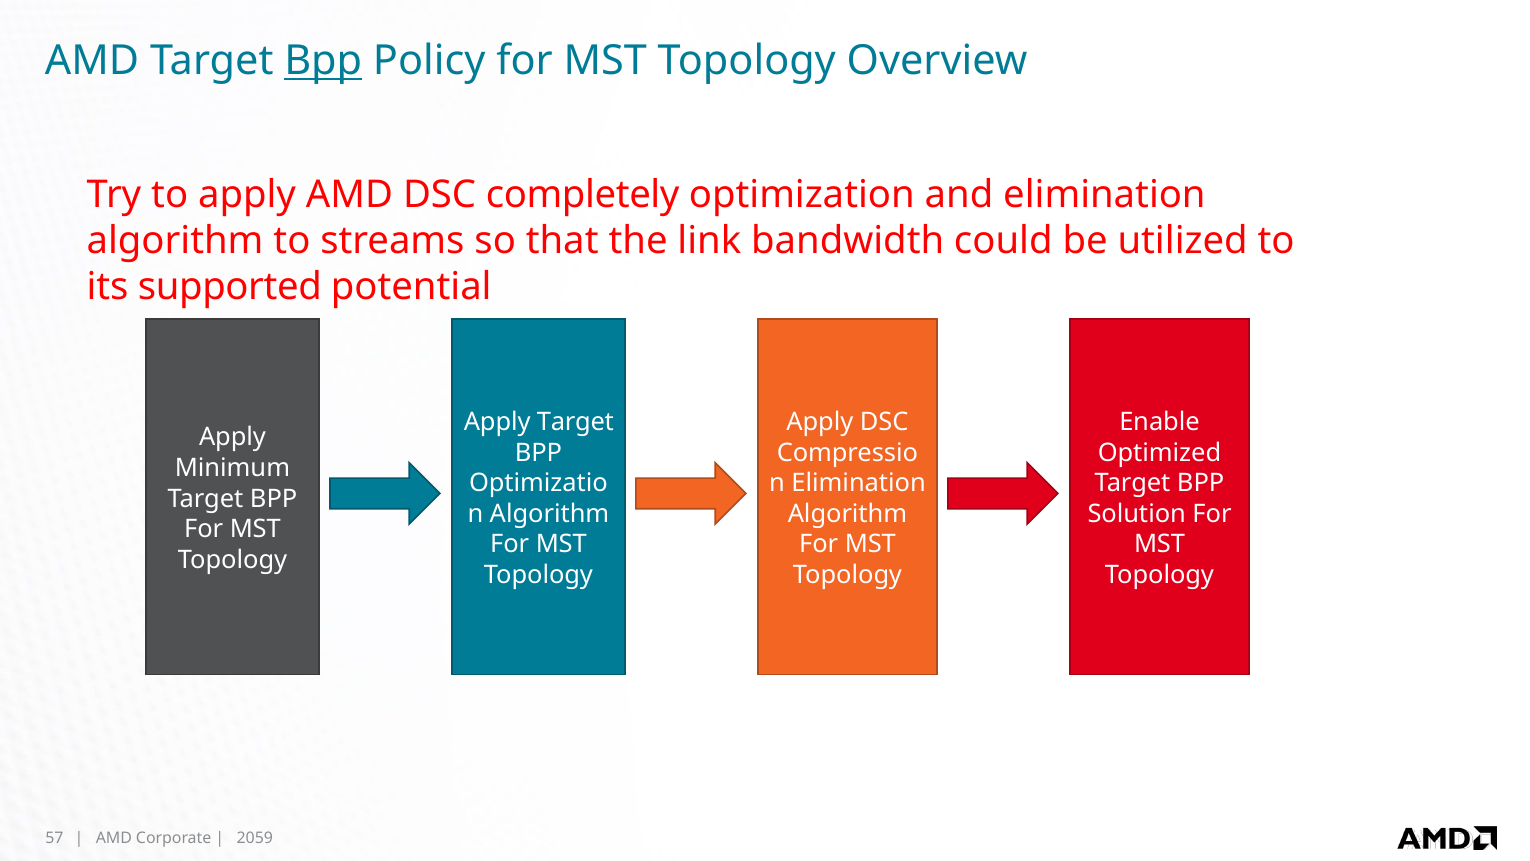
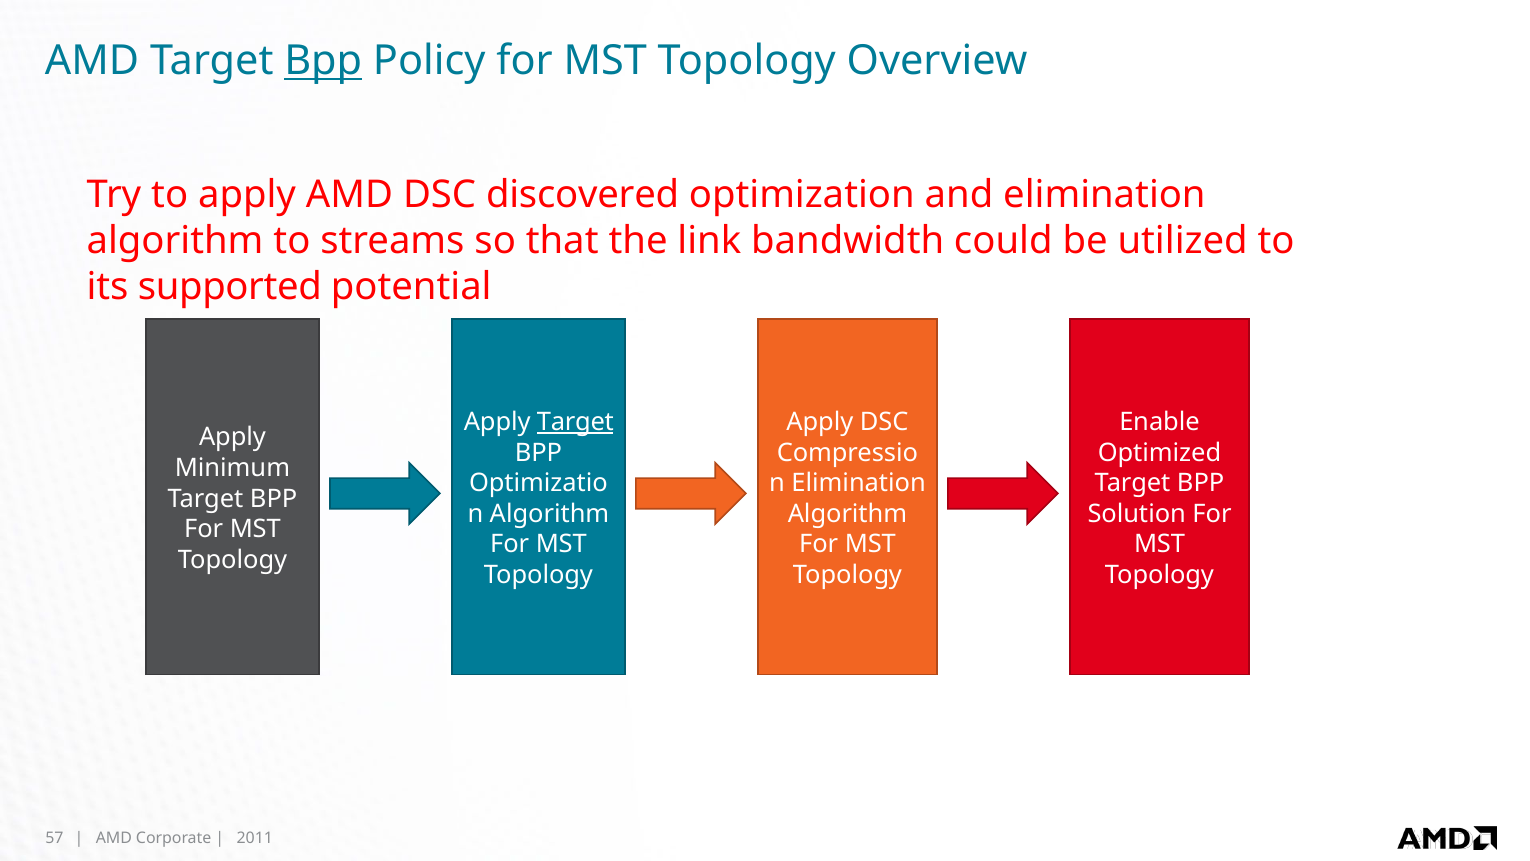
completely: completely -> discovered (583, 195)
Target underline: none -> present (575, 422)
2059: 2059 -> 2011 (255, 838)
